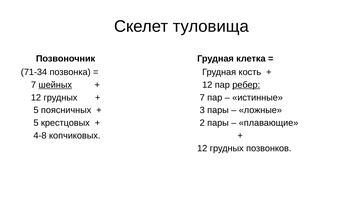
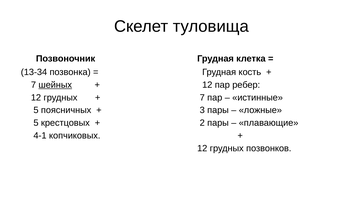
71-34: 71-34 -> 13-34 (34, 72)
ребер underline: present -> none (246, 85)
4-8: 4-8 -> 4-1 (40, 136)
